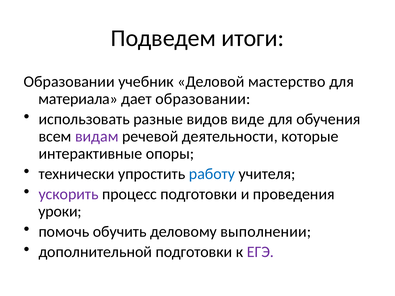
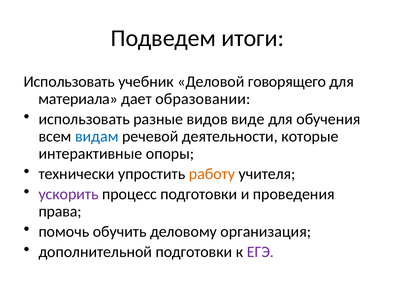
Образовании: Образовании -> Использовать (69, 82)
мастерство: мастерство -> говорящего (287, 82)
видам colour: purple -> blue (97, 136)
работу colour: blue -> orange (212, 174)
уроки: уроки -> права (60, 212)
выполнении: выполнении -> организация (266, 232)
